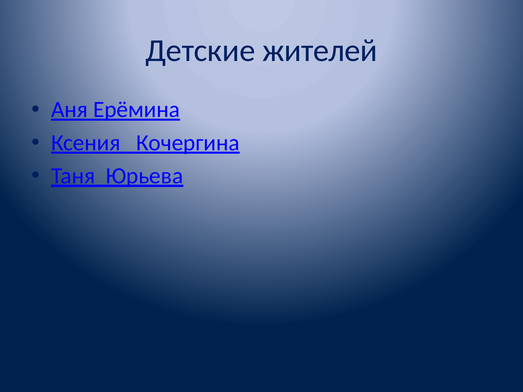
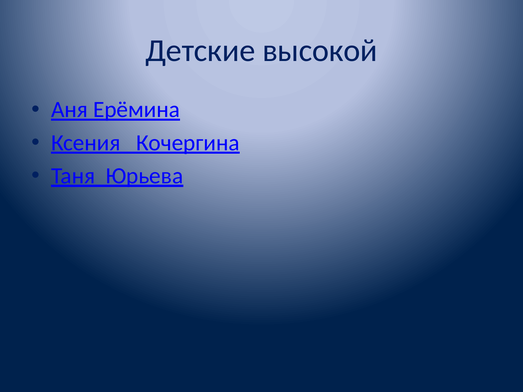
жителей: жителей -> высокой (320, 51)
